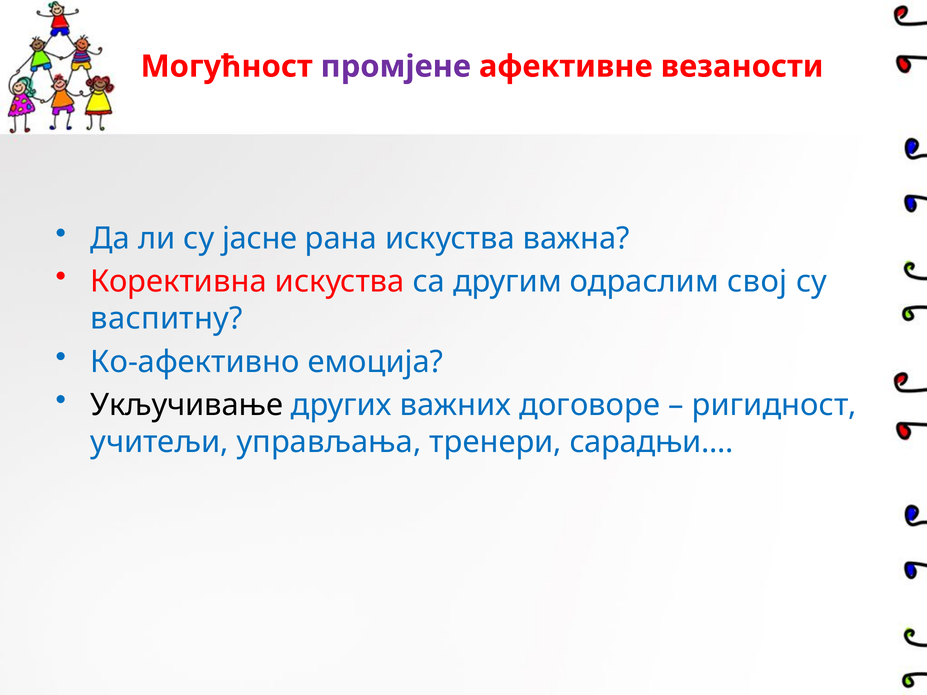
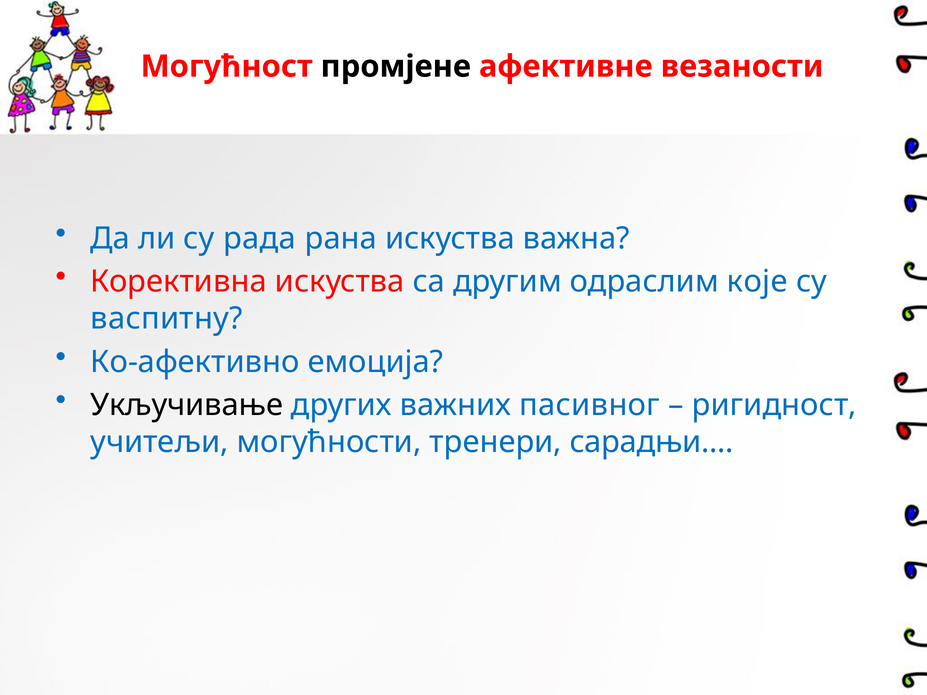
промјене colour: purple -> black (396, 67)
јасне: јасне -> рада (260, 239)
свој: свој -> које (757, 282)
договоре: договоре -> пасивног (590, 405)
управљања: управљања -> могућности (329, 442)
